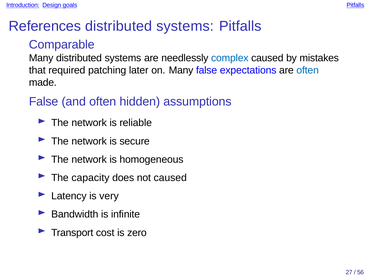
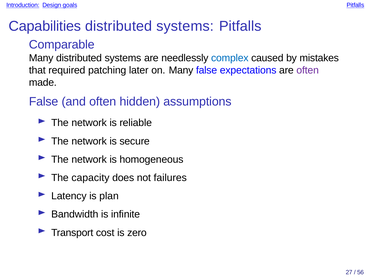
References: References -> Capabilities (45, 26)
often colour: blue -> purple (308, 70)
not caused: caused -> failures (170, 178)
very: very -> plan (109, 196)
